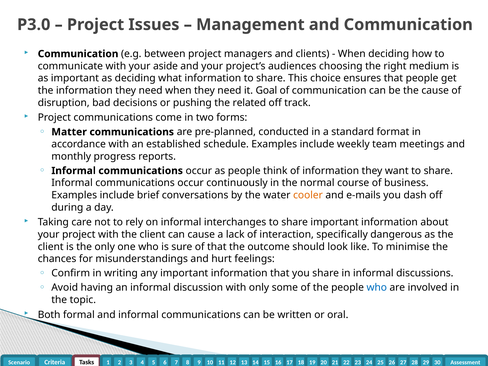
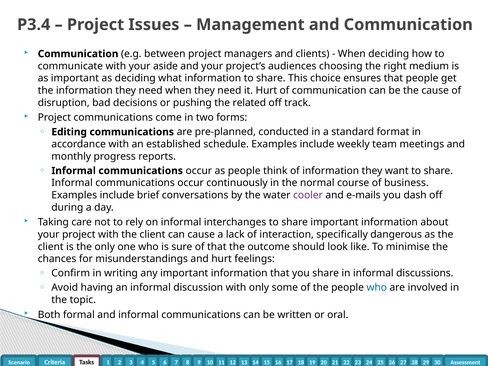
P3.0: P3.0 -> P3.4 (34, 25)
it Goal: Goal -> Hurt (266, 90)
Matter: Matter -> Editing (69, 132)
cooler colour: orange -> purple (308, 195)
